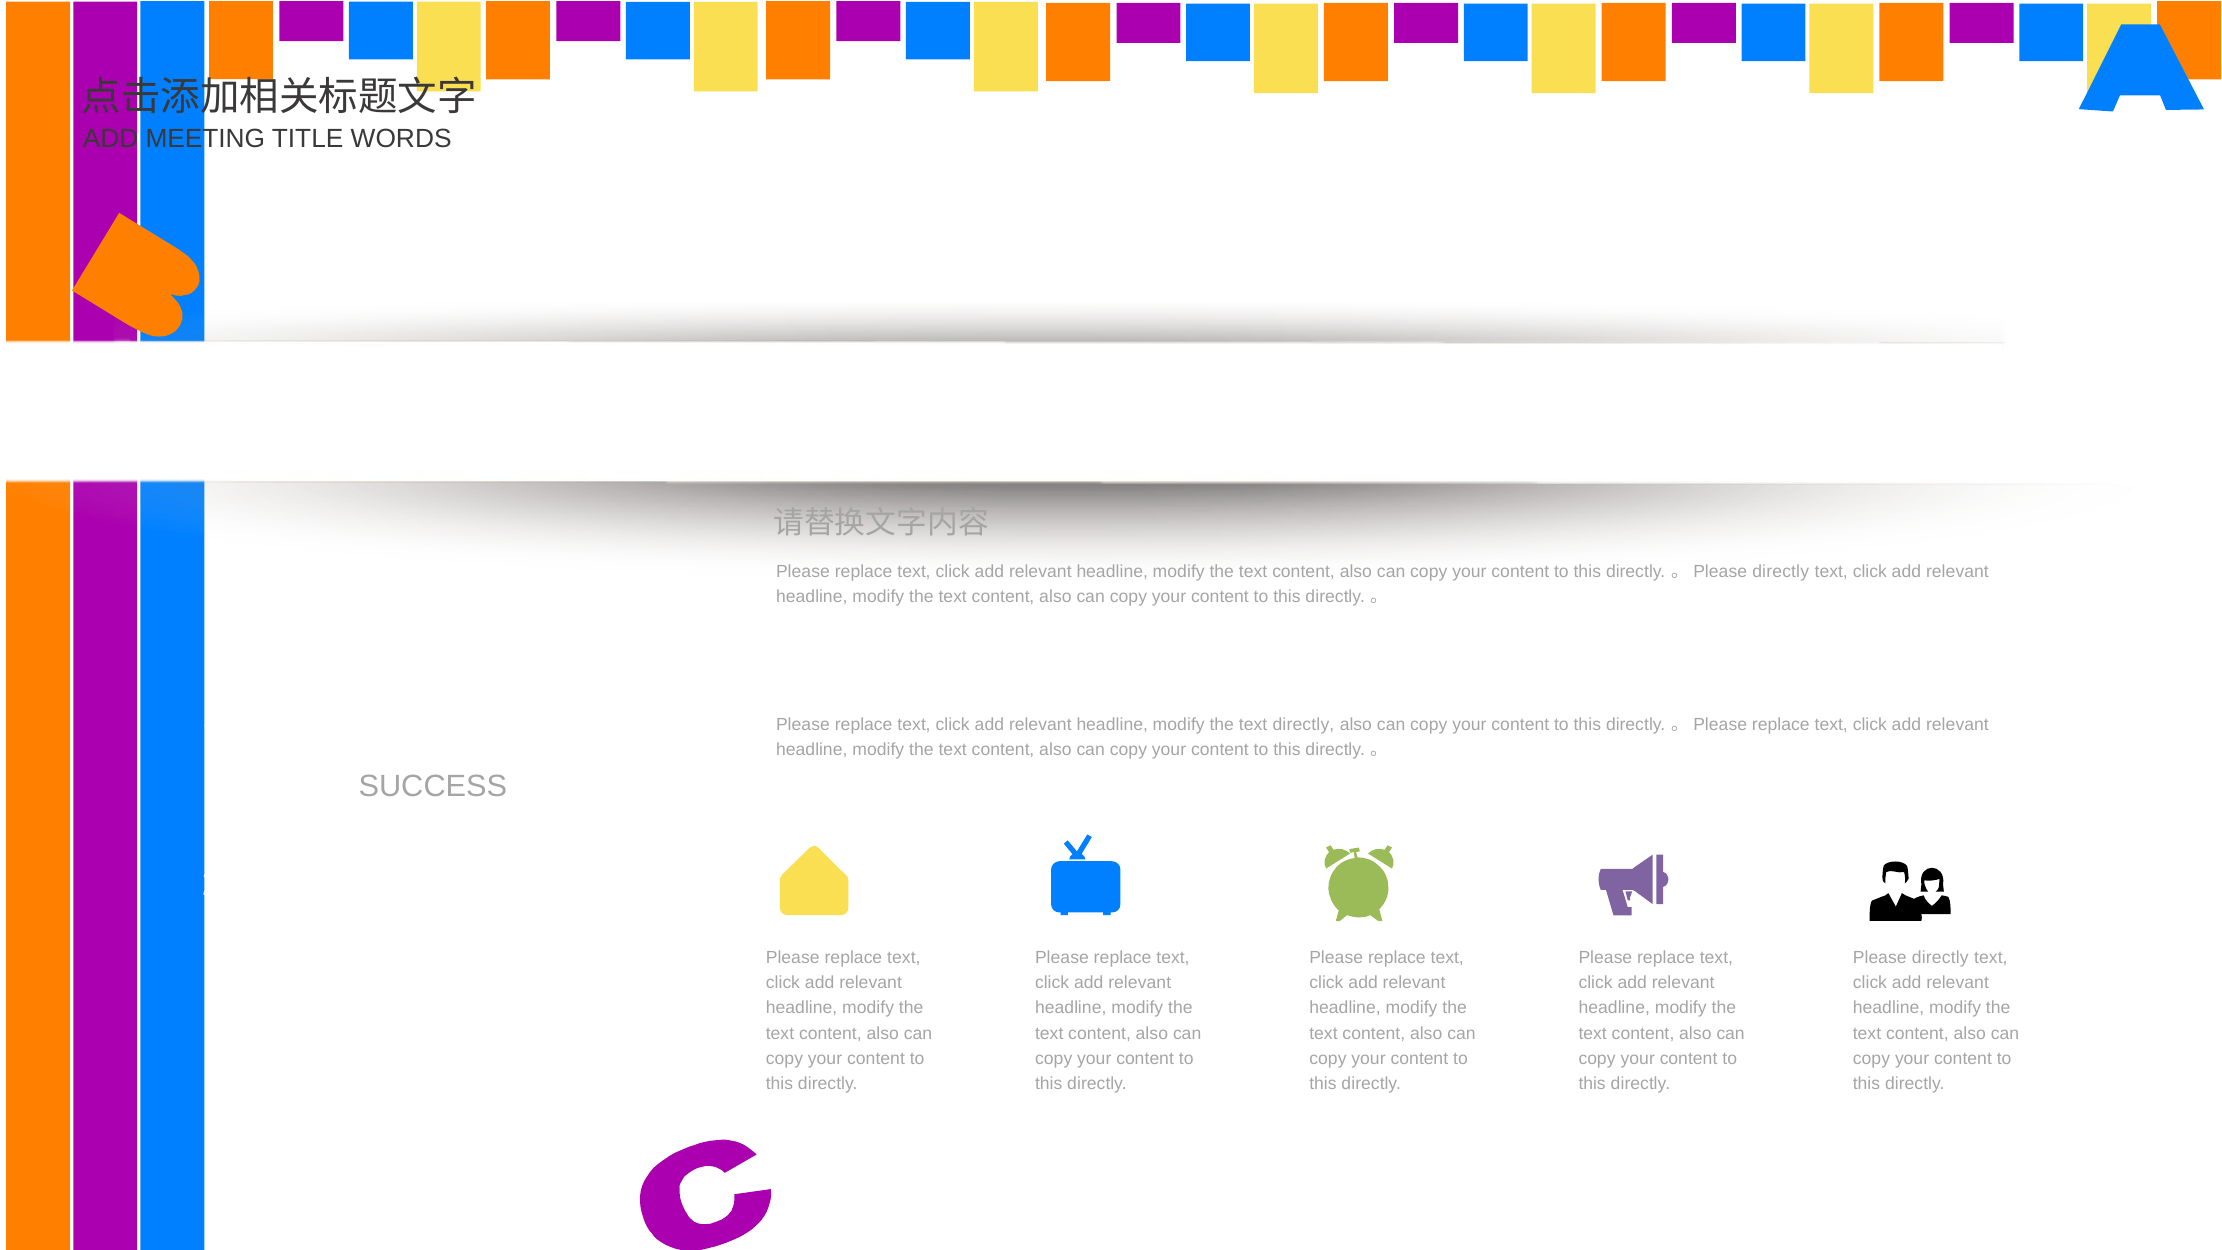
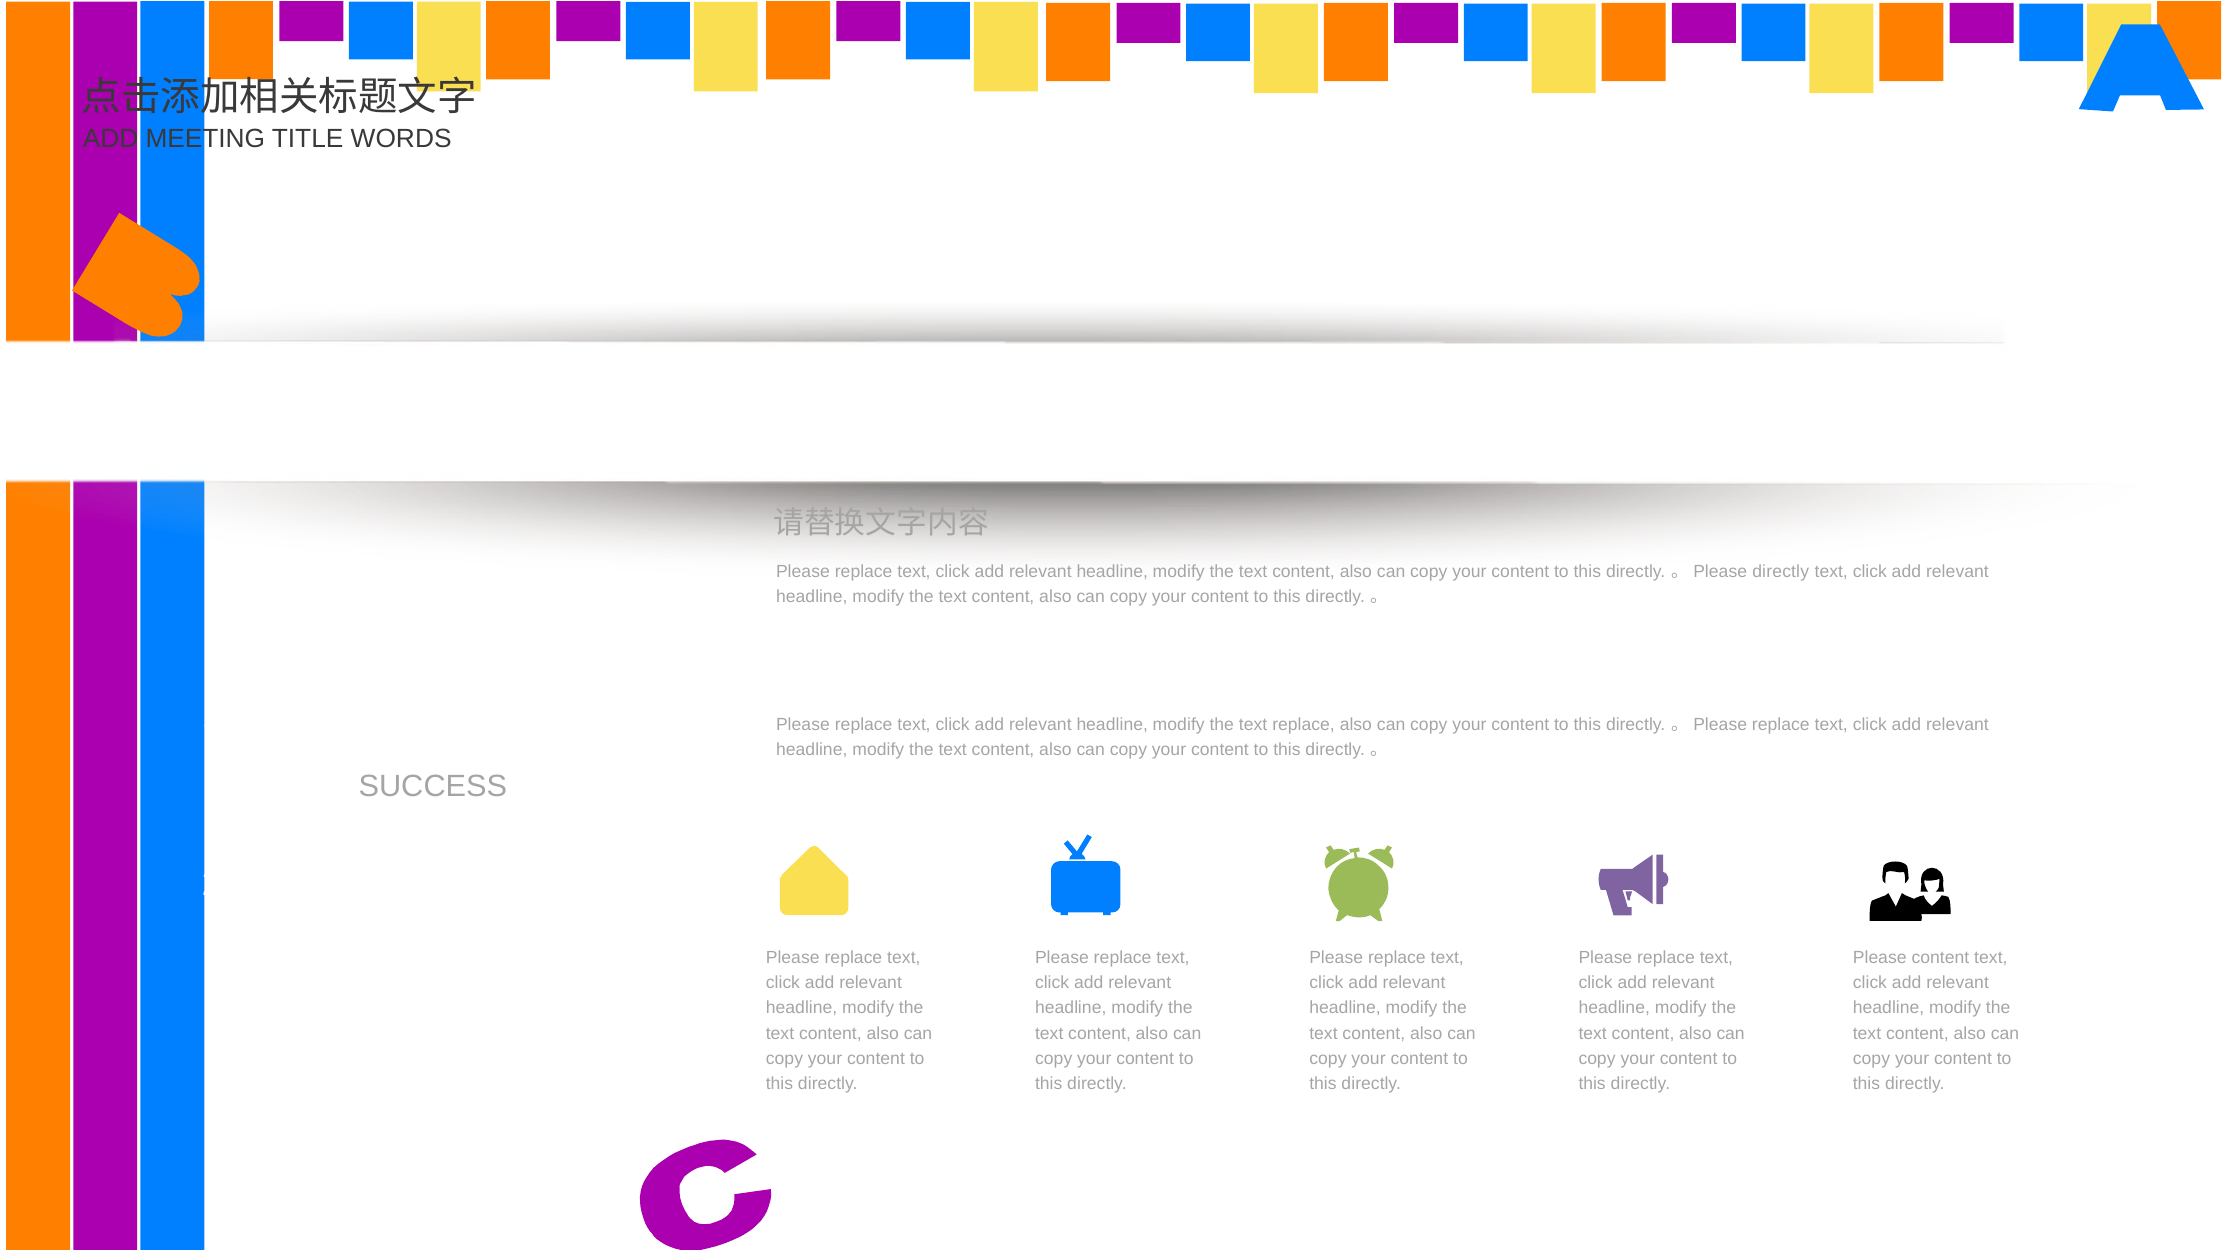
text directly: directly -> replace (1304, 724)
Please directly: directly -> content (1940, 958)
